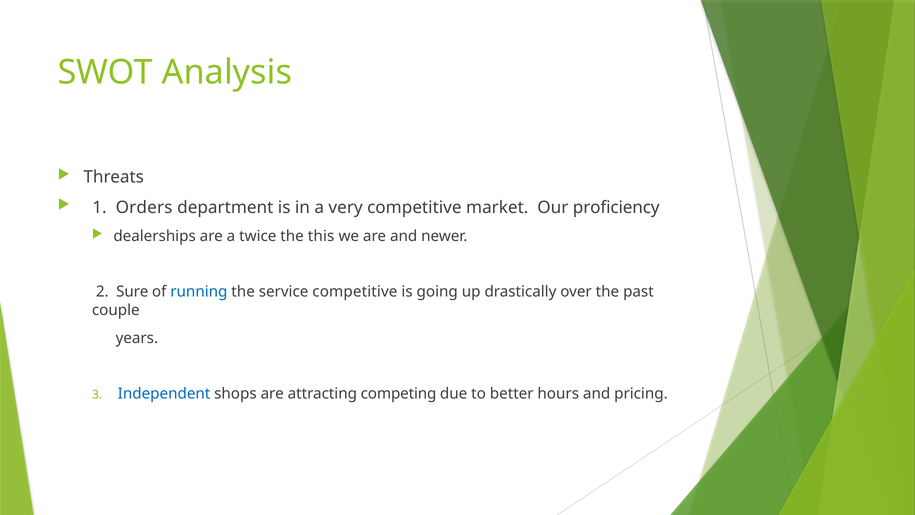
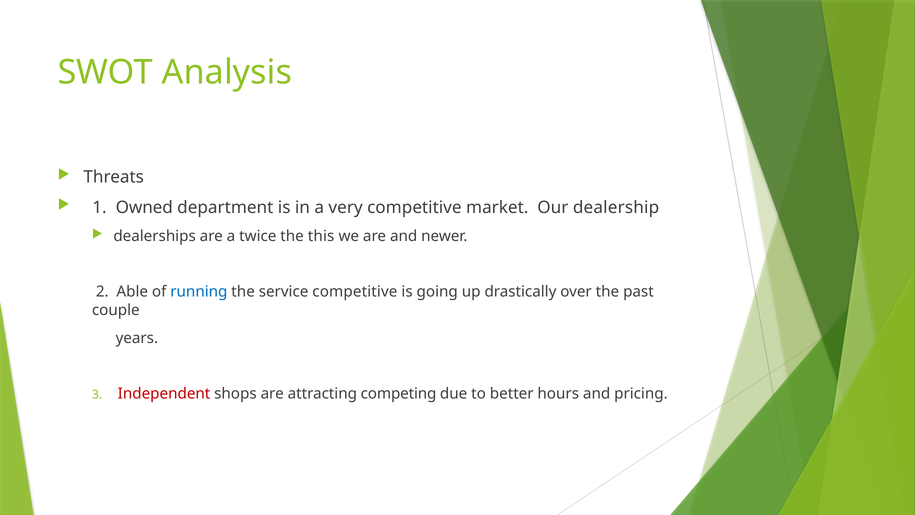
Orders: Orders -> Owned (144, 207)
proficiency: proficiency -> dealership (616, 207)
Sure: Sure -> Able (132, 292)
Independent colour: blue -> red (164, 393)
